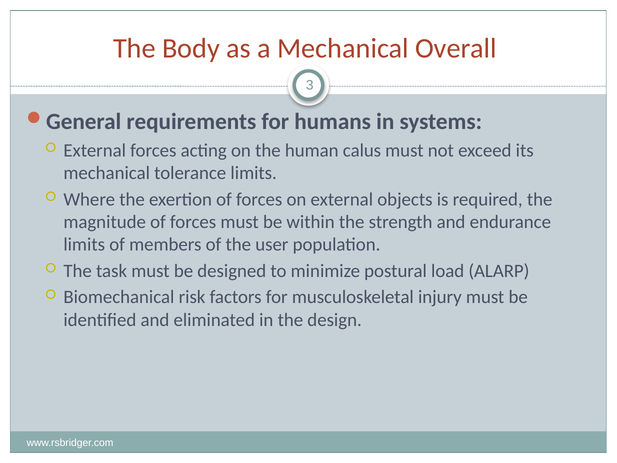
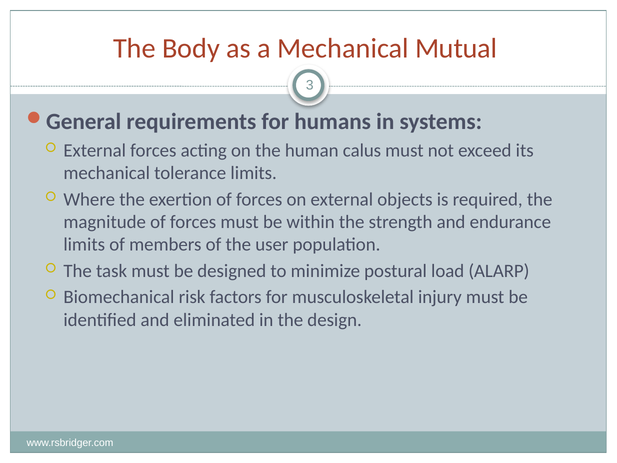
Overall: Overall -> Mutual (456, 49)
